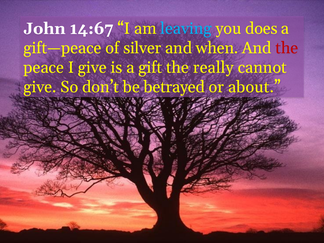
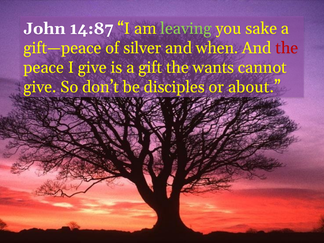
14:67: 14:67 -> 14:87 (92, 29)
leaving colour: light blue -> light green (186, 29)
does: does -> sake (261, 29)
really: really -> wants (213, 68)
betrayed: betrayed -> disciples (174, 87)
